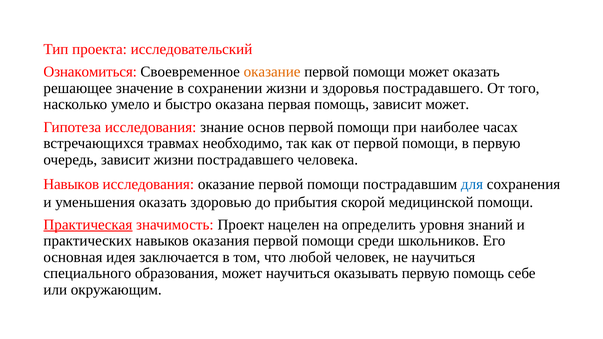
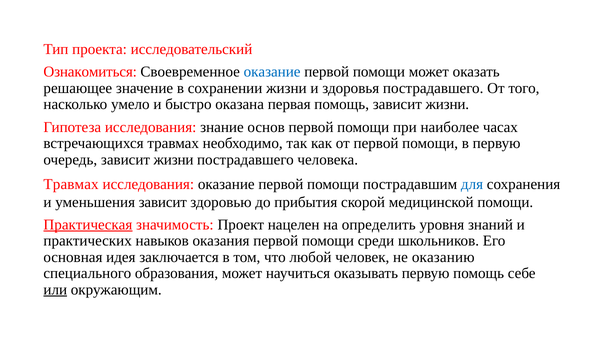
оказание colour: orange -> blue (272, 72)
помощь зависит может: может -> жизни (447, 105)
Навыков: Навыков -> Травмах (71, 184)
уменьшения оказать: оказать -> зависит (163, 202)
не научиться: научиться -> оказанию (443, 257)
или underline: none -> present (55, 290)
